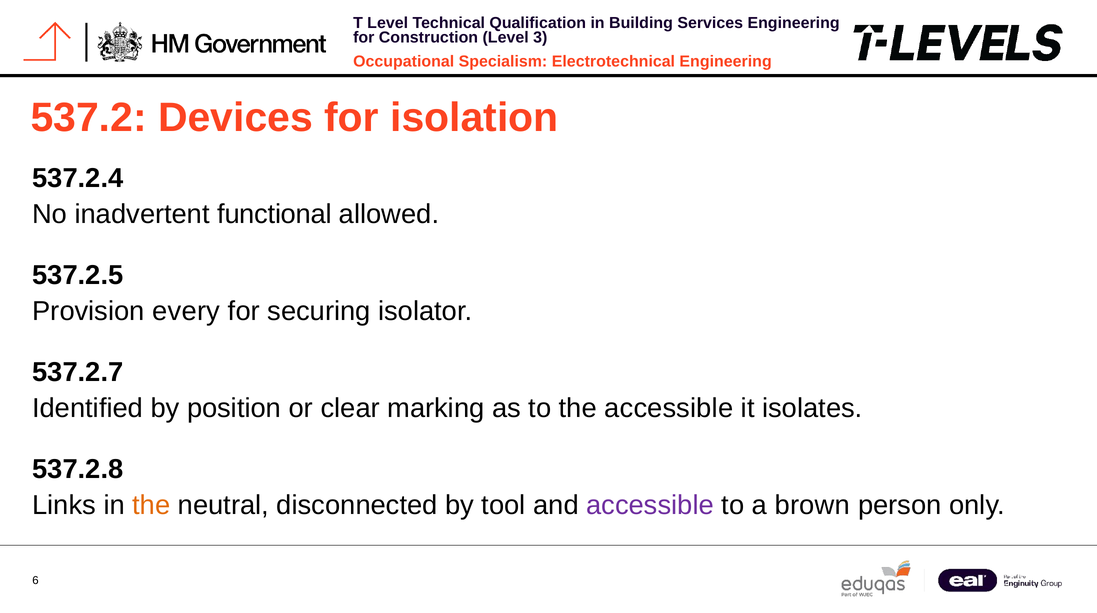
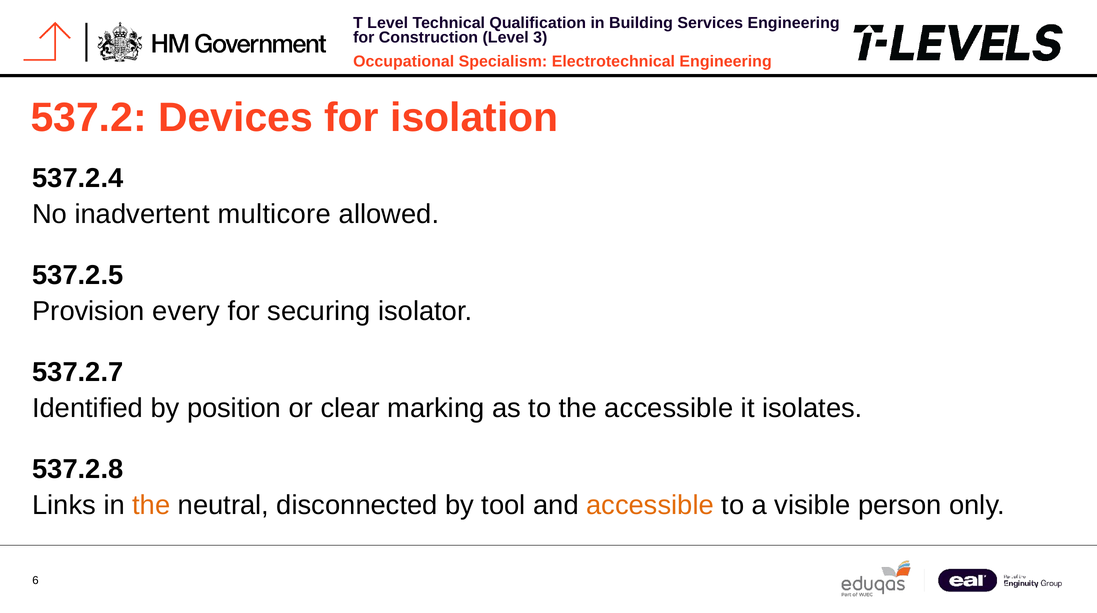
functional: functional -> multicore (274, 214)
accessible colour: purple -> orange (650, 505)
brown: brown -> visible (812, 505)
